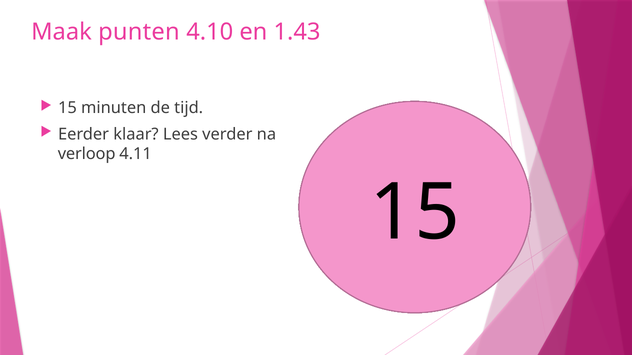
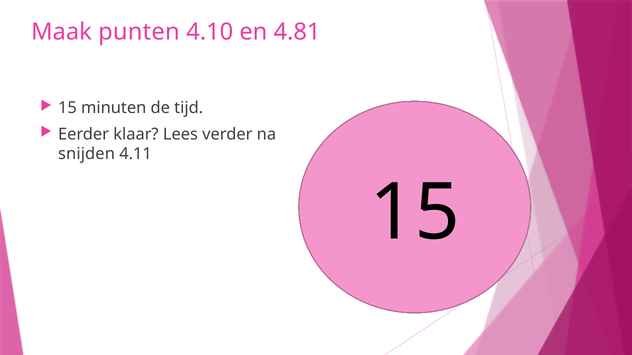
1.43: 1.43 -> 4.81 (297, 32)
verloop: verloop -> snijden (87, 154)
